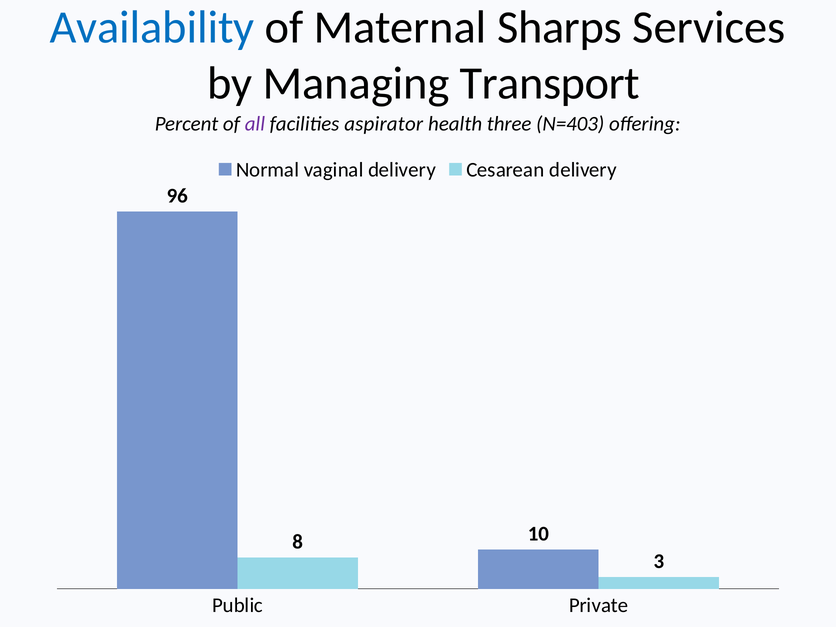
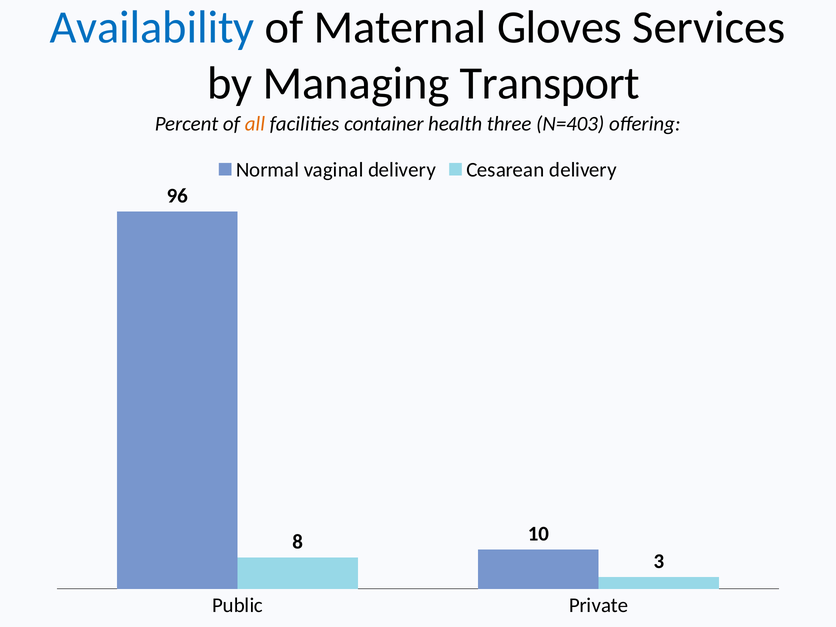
Sharps: Sharps -> Gloves (560, 28)
all colour: purple -> orange (255, 124)
aspirator: aspirator -> container (384, 124)
